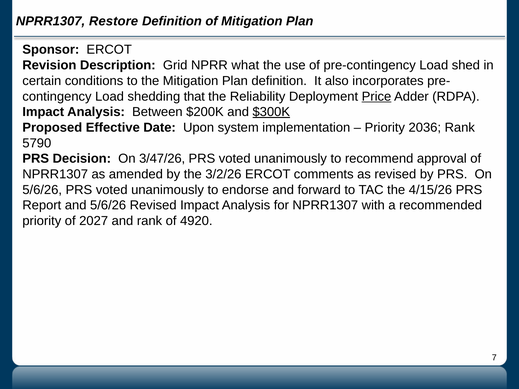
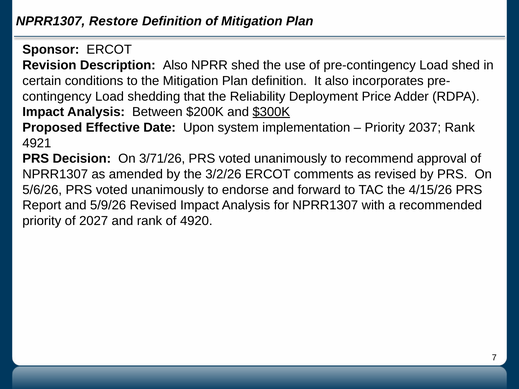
Description Grid: Grid -> Also (175, 65)
NPRR what: what -> shed (245, 65)
Price underline: present -> none (376, 96)
2036: 2036 -> 2037 (425, 128)
5790: 5790 -> 4921 (37, 143)
3/47/26: 3/47/26 -> 3/71/26 (162, 159)
and 5/6/26: 5/6/26 -> 5/9/26 (108, 205)
